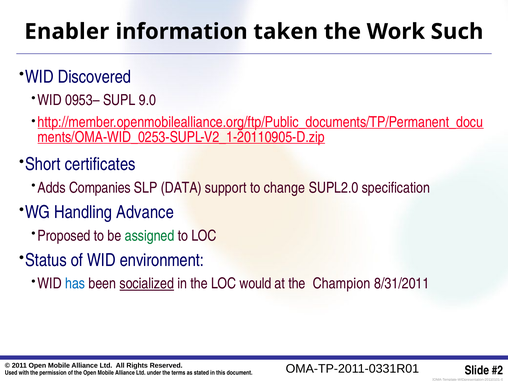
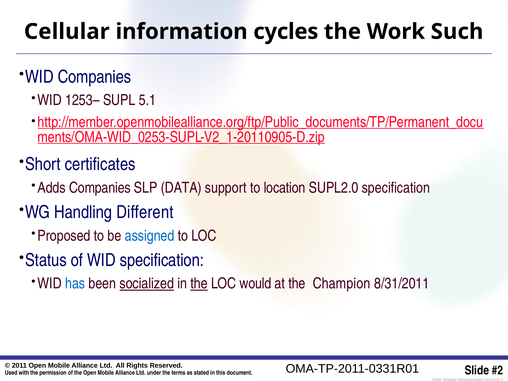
Enabler: Enabler -> Cellular (67, 32)
taken: taken -> cycles (286, 32)
WID Discovered: Discovered -> Companies (94, 77)
0953–: 0953– -> 1253– (82, 100)
9.0: 9.0 -> 5.1 (147, 100)
change: change -> location (285, 188)
Advance: Advance -> Different (145, 212)
assigned colour: green -> blue (150, 236)
WID environment: environment -> specification (162, 260)
the underline: none -> present (199, 284)
